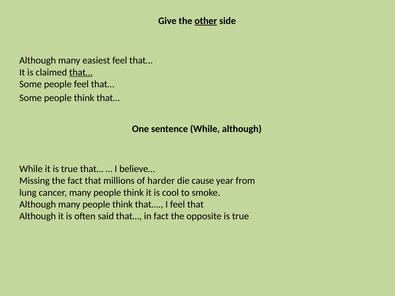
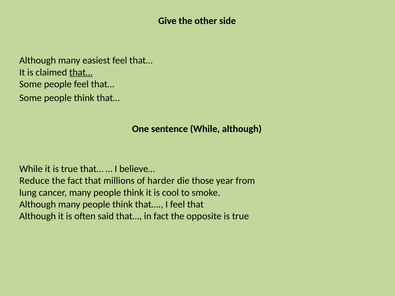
other underline: present -> none (206, 21)
Missing: Missing -> Reduce (34, 181)
cause: cause -> those (203, 181)
